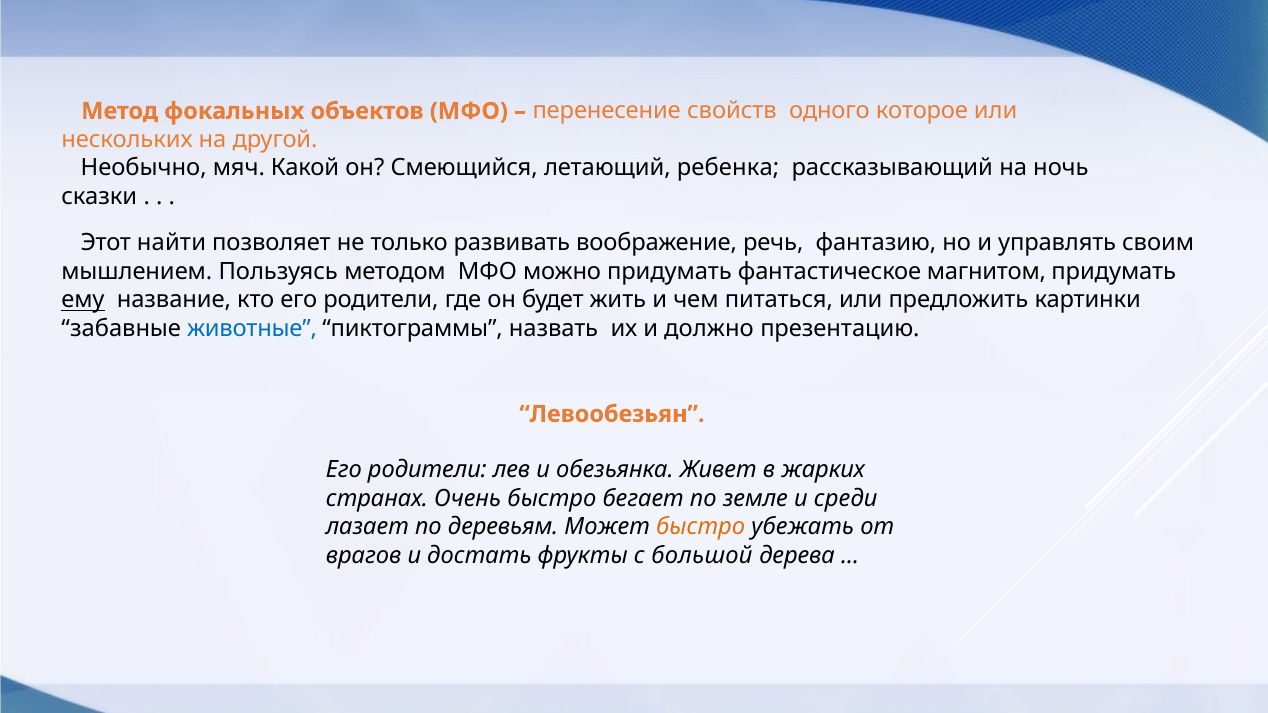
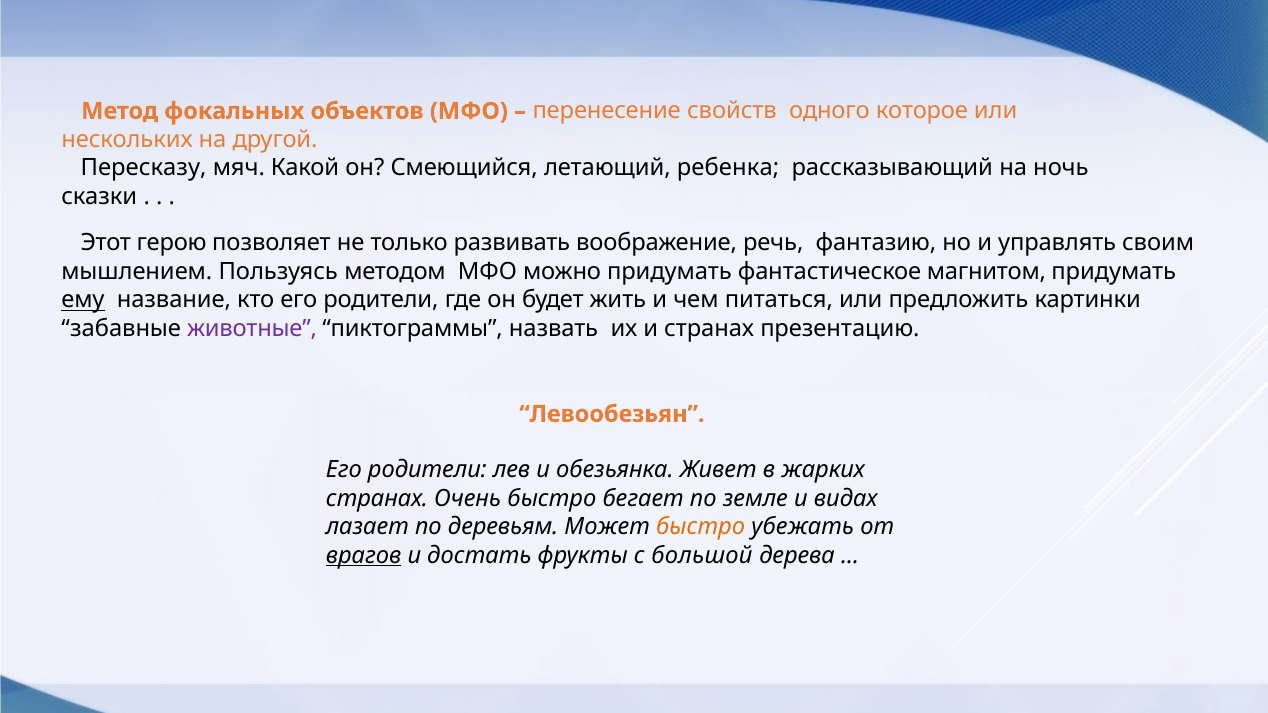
Необычно: Необычно -> Пересказу (144, 168)
найти: найти -> герою (172, 243)
животные colour: blue -> purple (252, 329)
и должно: должно -> странах (709, 329)
среди: среди -> видах (846, 499)
врагов underline: none -> present (364, 556)
